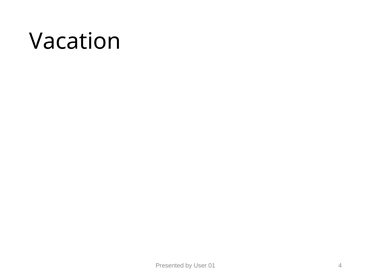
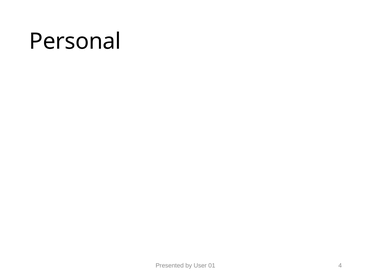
Vacation: Vacation -> Personal (75, 42)
